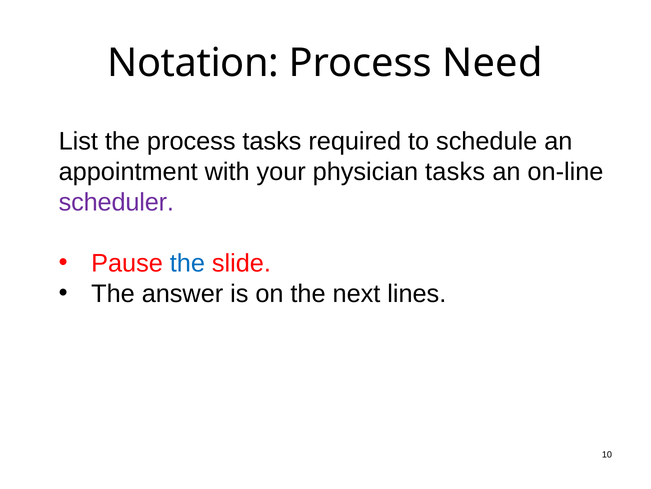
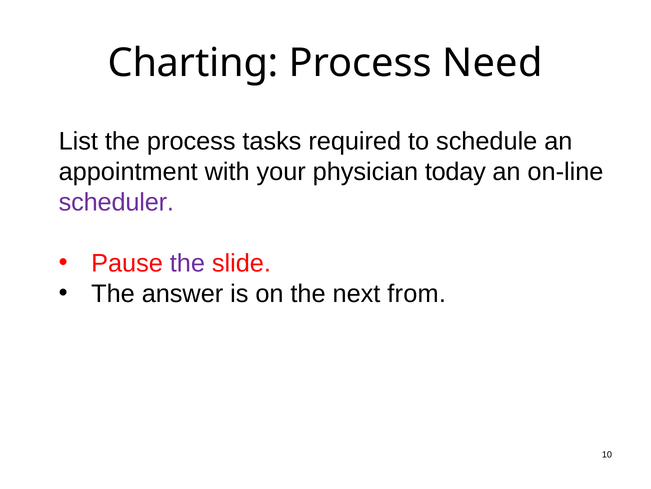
Notation: Notation -> Charting (193, 63)
physician tasks: tasks -> today (455, 172)
the colour: blue -> purple (187, 263)
lines: lines -> from (417, 293)
